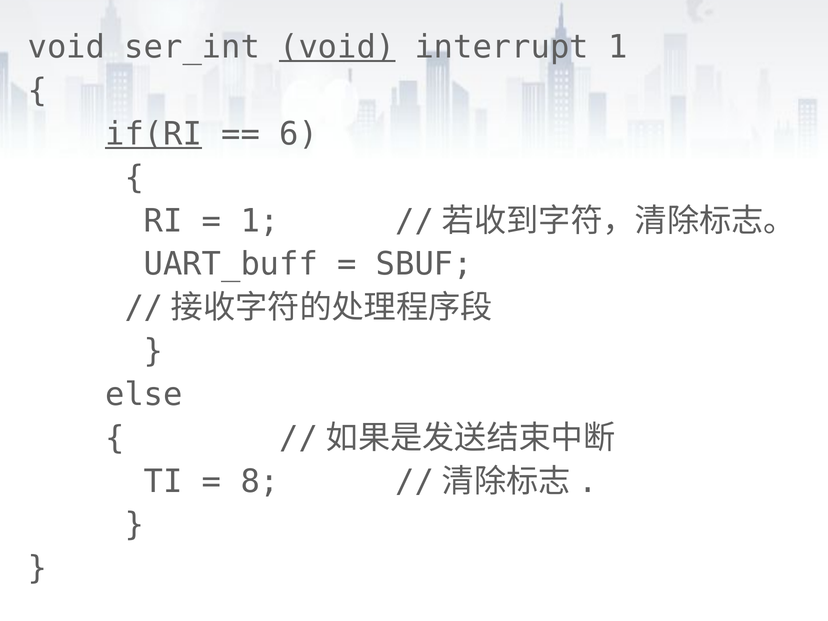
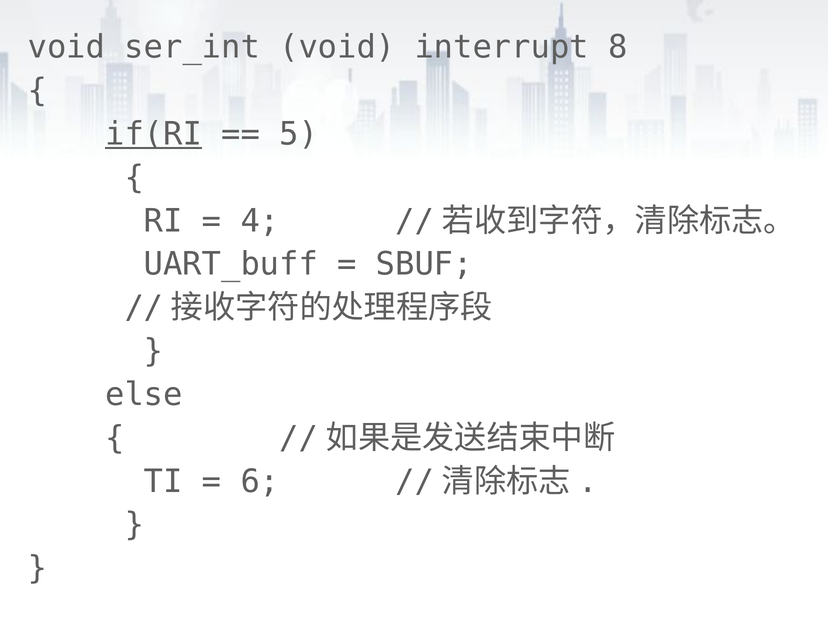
void underline: present -> none (337, 47)
interrupt 1: 1 -> 8 (618, 47)
6: 6 -> 5 (299, 134)
1: 1 -> 4 (260, 221)
8: 8 -> 6 (260, 481)
